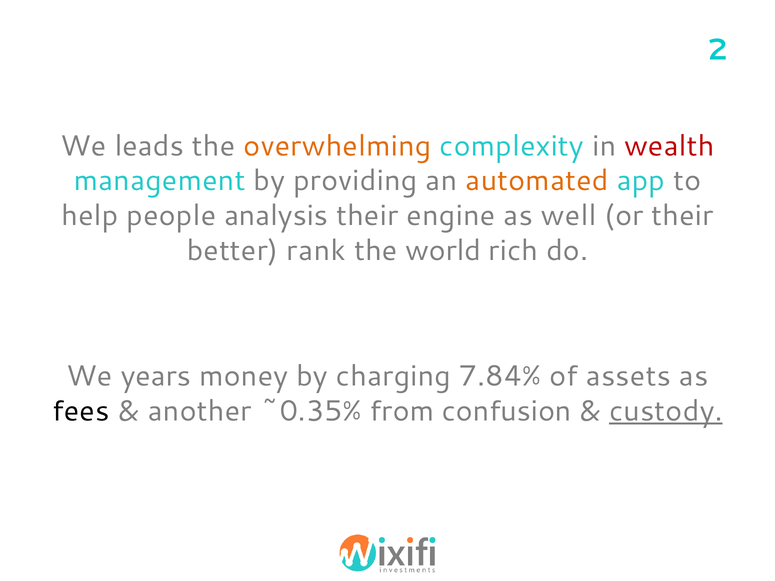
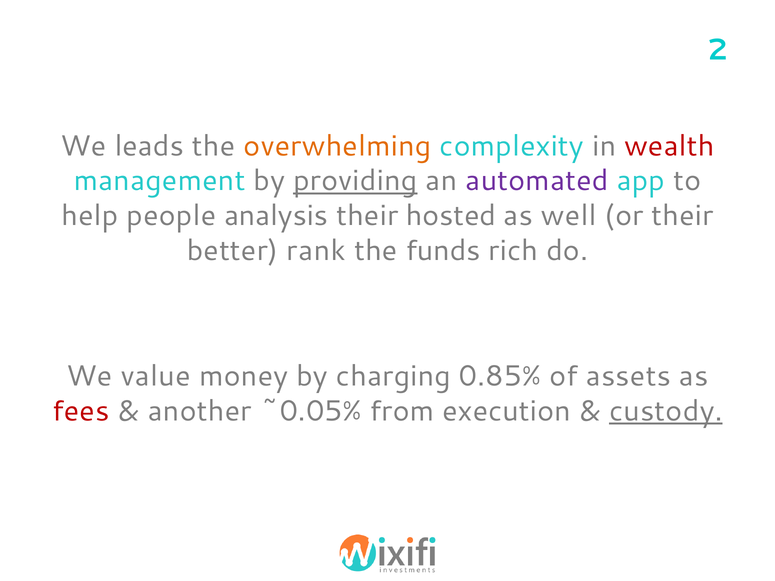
providing underline: none -> present (355, 181)
automated colour: orange -> purple (537, 181)
engine: engine -> hosted (451, 216)
world: world -> funds (443, 251)
years: years -> value (156, 376)
7.84%: 7.84% -> 0.85% (500, 376)
fees colour: black -> red (81, 411)
~0.35%: ~0.35% -> ~0.05% (311, 411)
confusion: confusion -> execution (507, 411)
